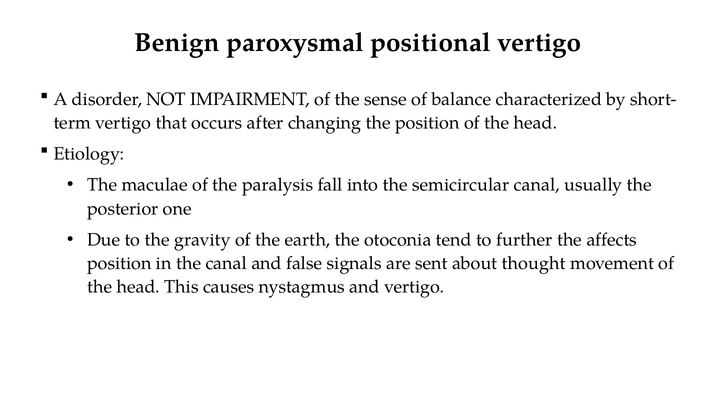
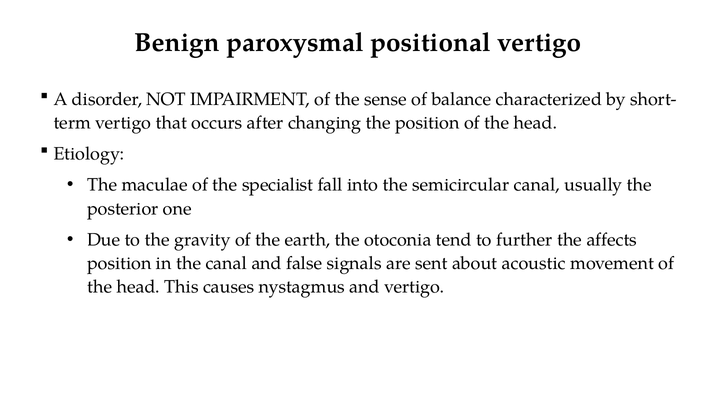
paralysis: paralysis -> specialist (278, 185)
thought: thought -> acoustic (534, 263)
